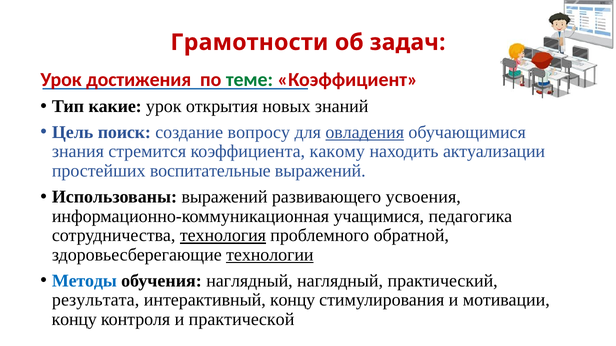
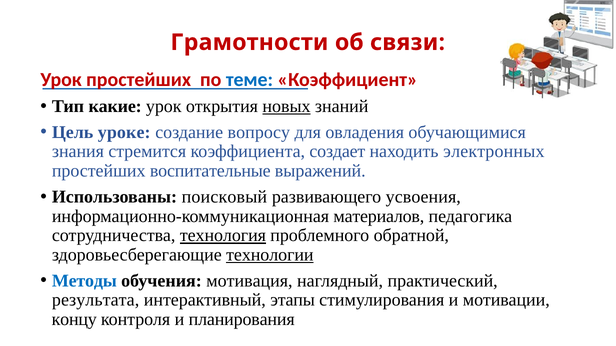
задач: задач -> связи (408, 42)
Урок достижения: достижения -> простейших (139, 80)
теме colour: green -> blue (249, 80)
новых underline: none -> present (287, 107)
поиск: поиск -> уроке (124, 132)
овладения underline: present -> none (365, 132)
какому: какому -> создает (337, 152)
актуализации: актуализации -> электронных (494, 152)
Использованы выражений: выражений -> поисковый (224, 197)
учащимися: учащимися -> материалов (379, 216)
обучения наглядный: наглядный -> мотивация (249, 281)
интерактивный концу: концу -> этапы (293, 300)
практической: практической -> планирования (242, 320)
